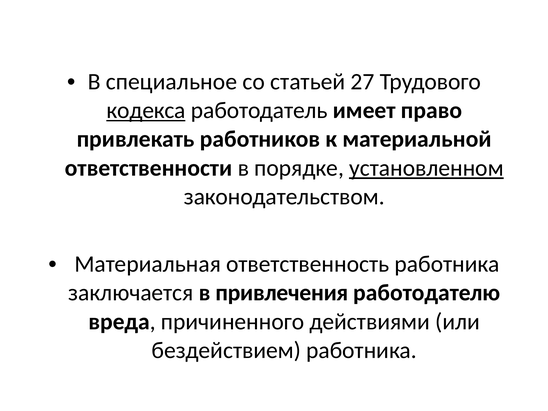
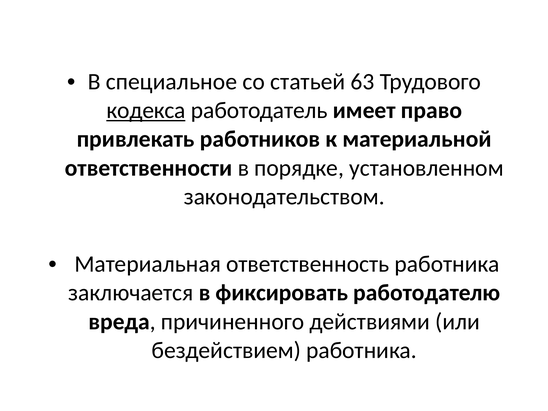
27: 27 -> 63 (362, 82)
установленном underline: present -> none (426, 168)
привлечения: привлечения -> фиксировать (282, 293)
